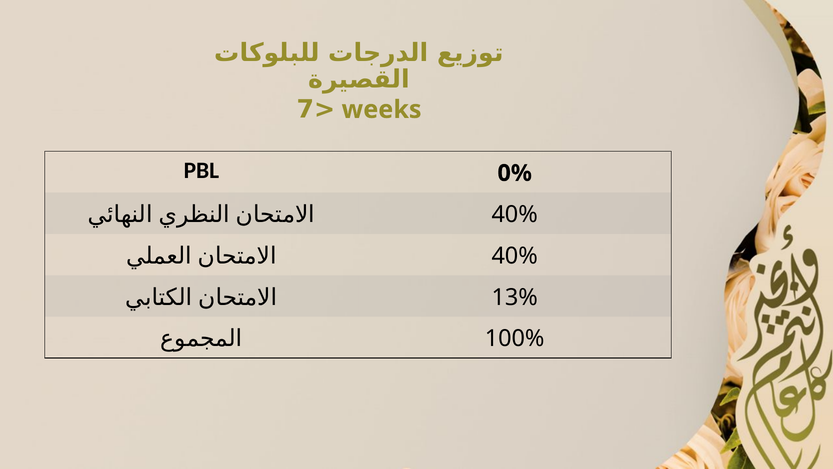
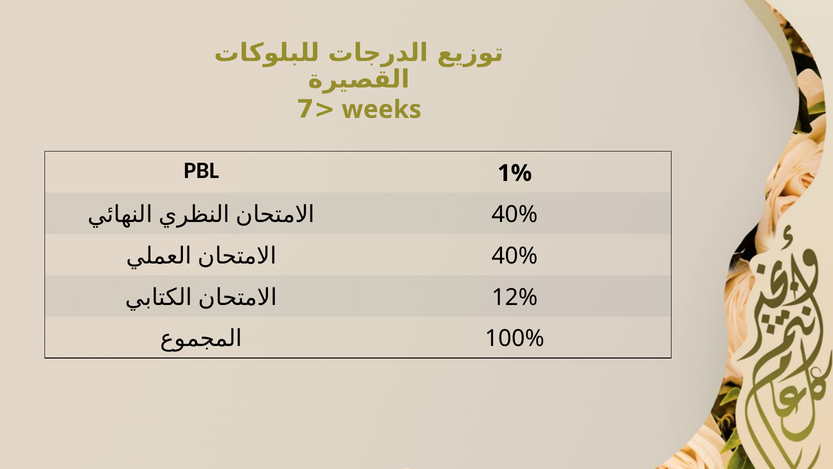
0%: 0% -> 1% (515, 173)
13%: 13% -> 12% (515, 297)
